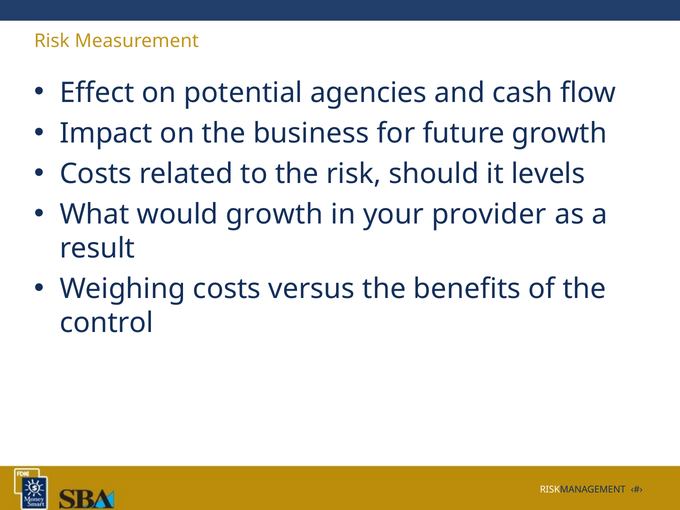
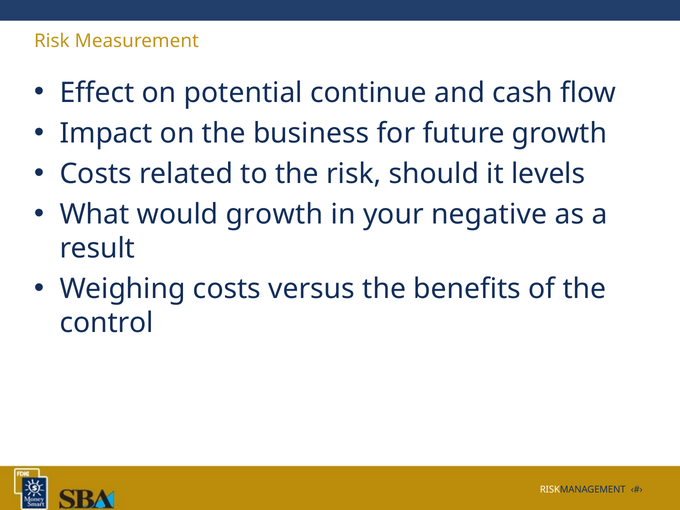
agencies: agencies -> continue (369, 93)
provider: provider -> negative (489, 214)
